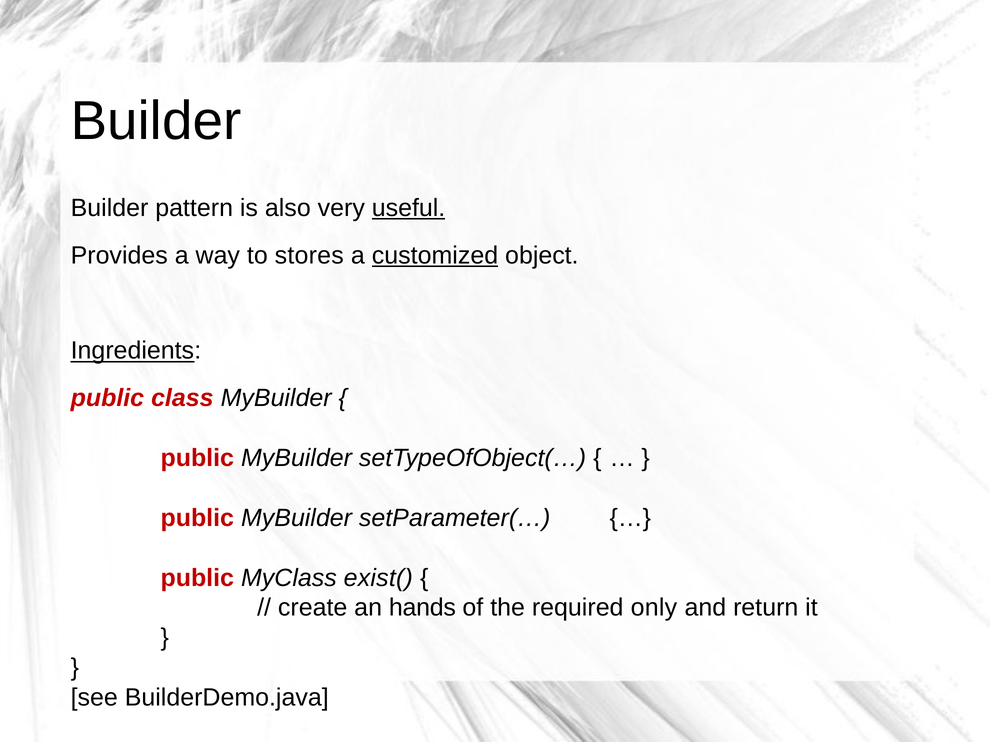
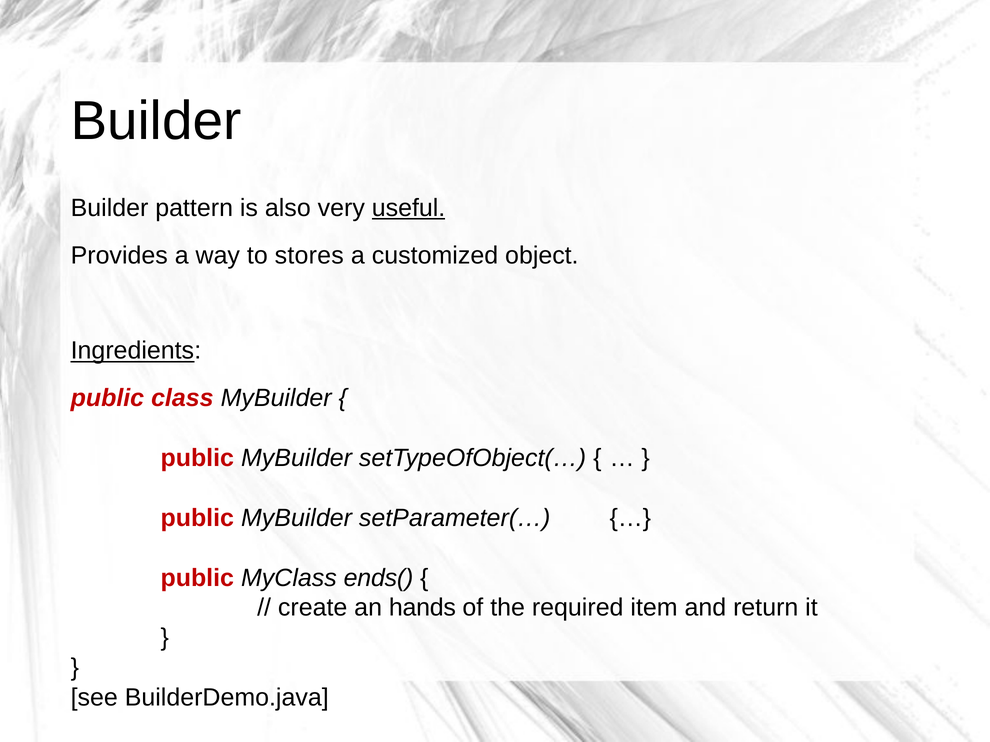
customized underline: present -> none (435, 256)
exist(: exist( -> ends( (379, 578)
only: only -> item (654, 608)
